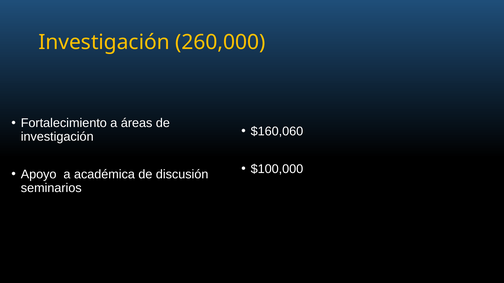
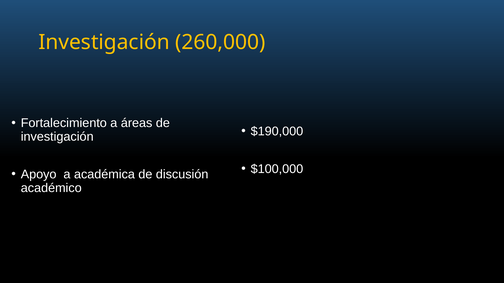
$160,060: $160,060 -> $190,000 (277, 132)
seminarios: seminarios -> académico (51, 188)
